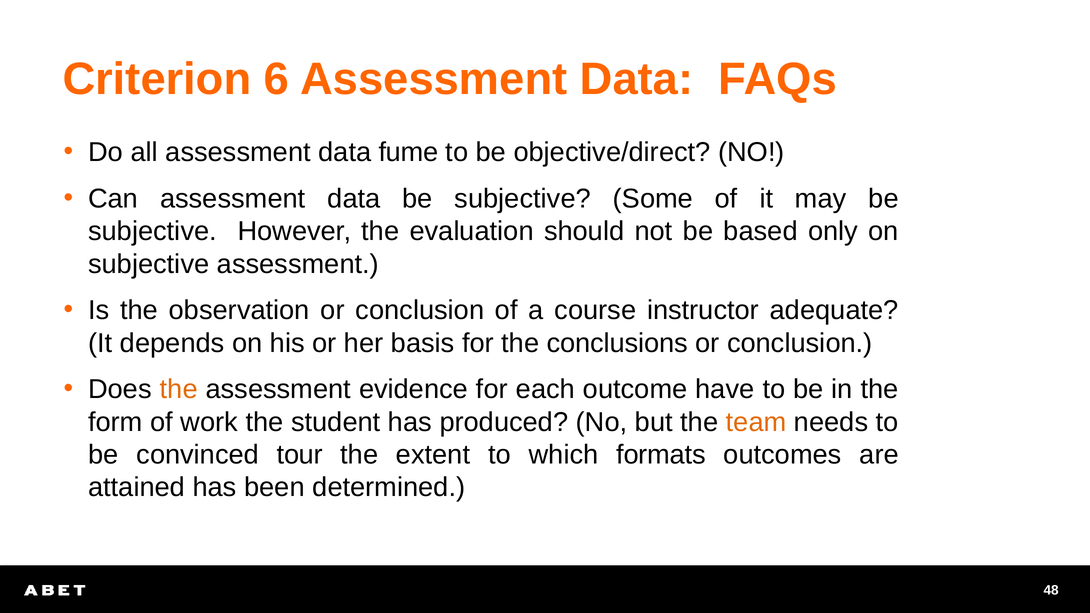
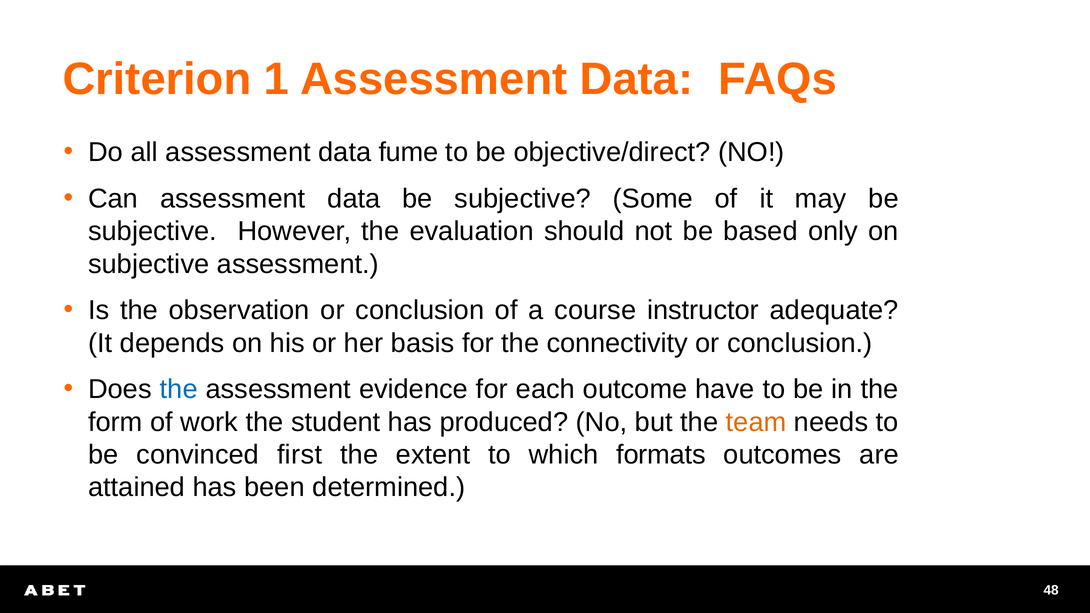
6: 6 -> 1 (277, 79)
conclusions: conclusions -> connectivity (617, 343)
the colour: orange -> blue (179, 389)
tour: tour -> first (300, 455)
